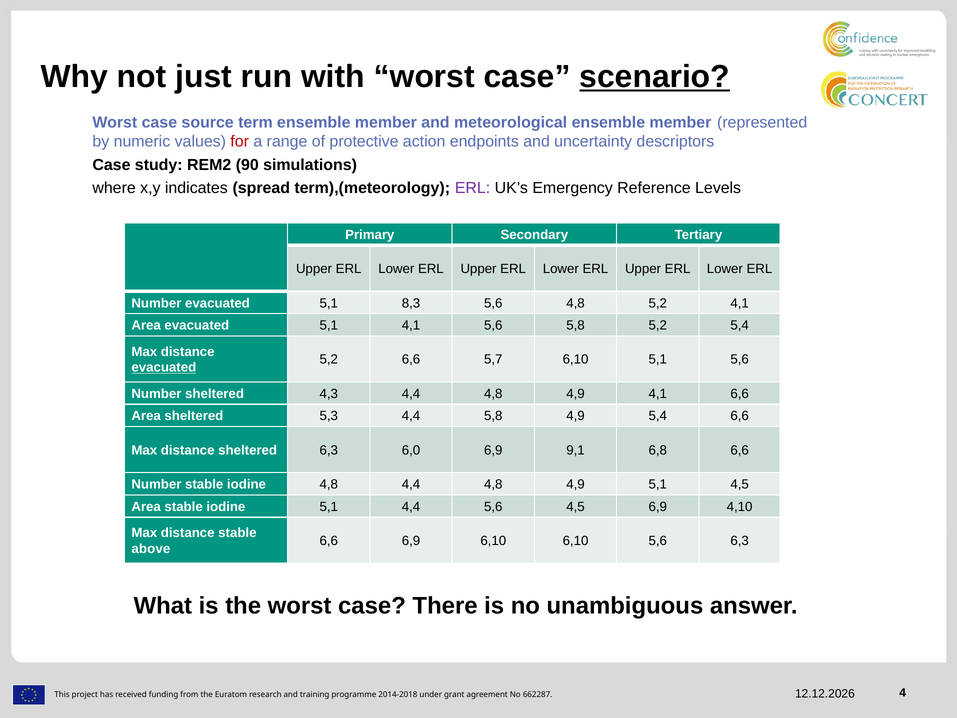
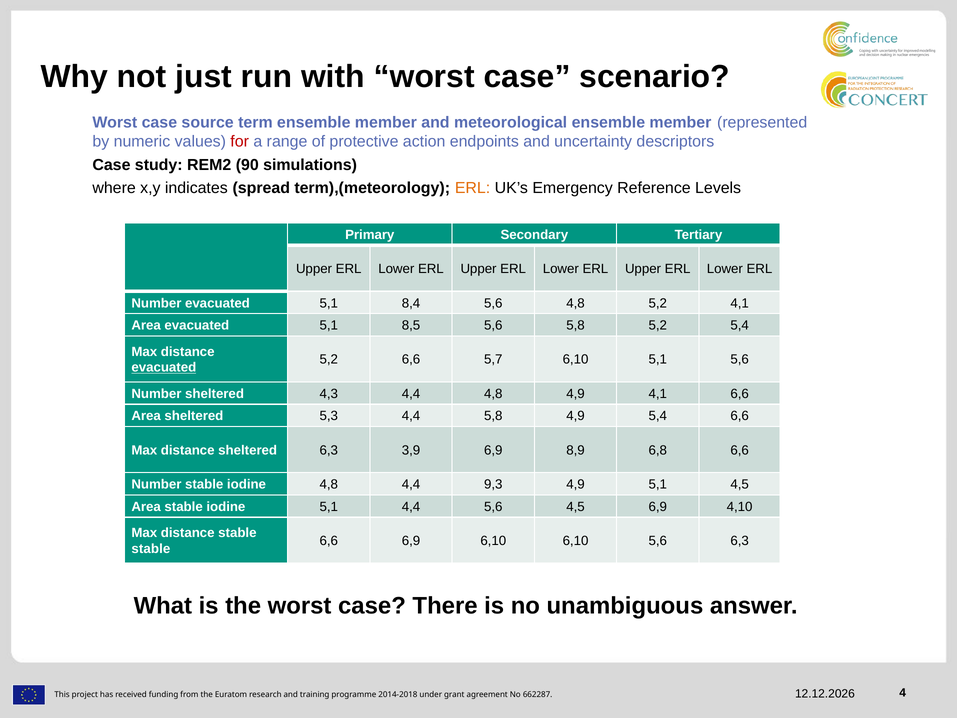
scenario underline: present -> none (655, 77)
ERL colour: purple -> orange (473, 188)
8,3: 8,3 -> 8,4 (411, 303)
5,1 4,1: 4,1 -> 8,5 (411, 325)
6,0: 6,0 -> 3,9 (411, 450)
9,1: 9,1 -> 8,9 (576, 450)
4,8 4,4 4,8: 4,8 -> 9,3 (493, 484)
above: above -> stable (151, 549)
